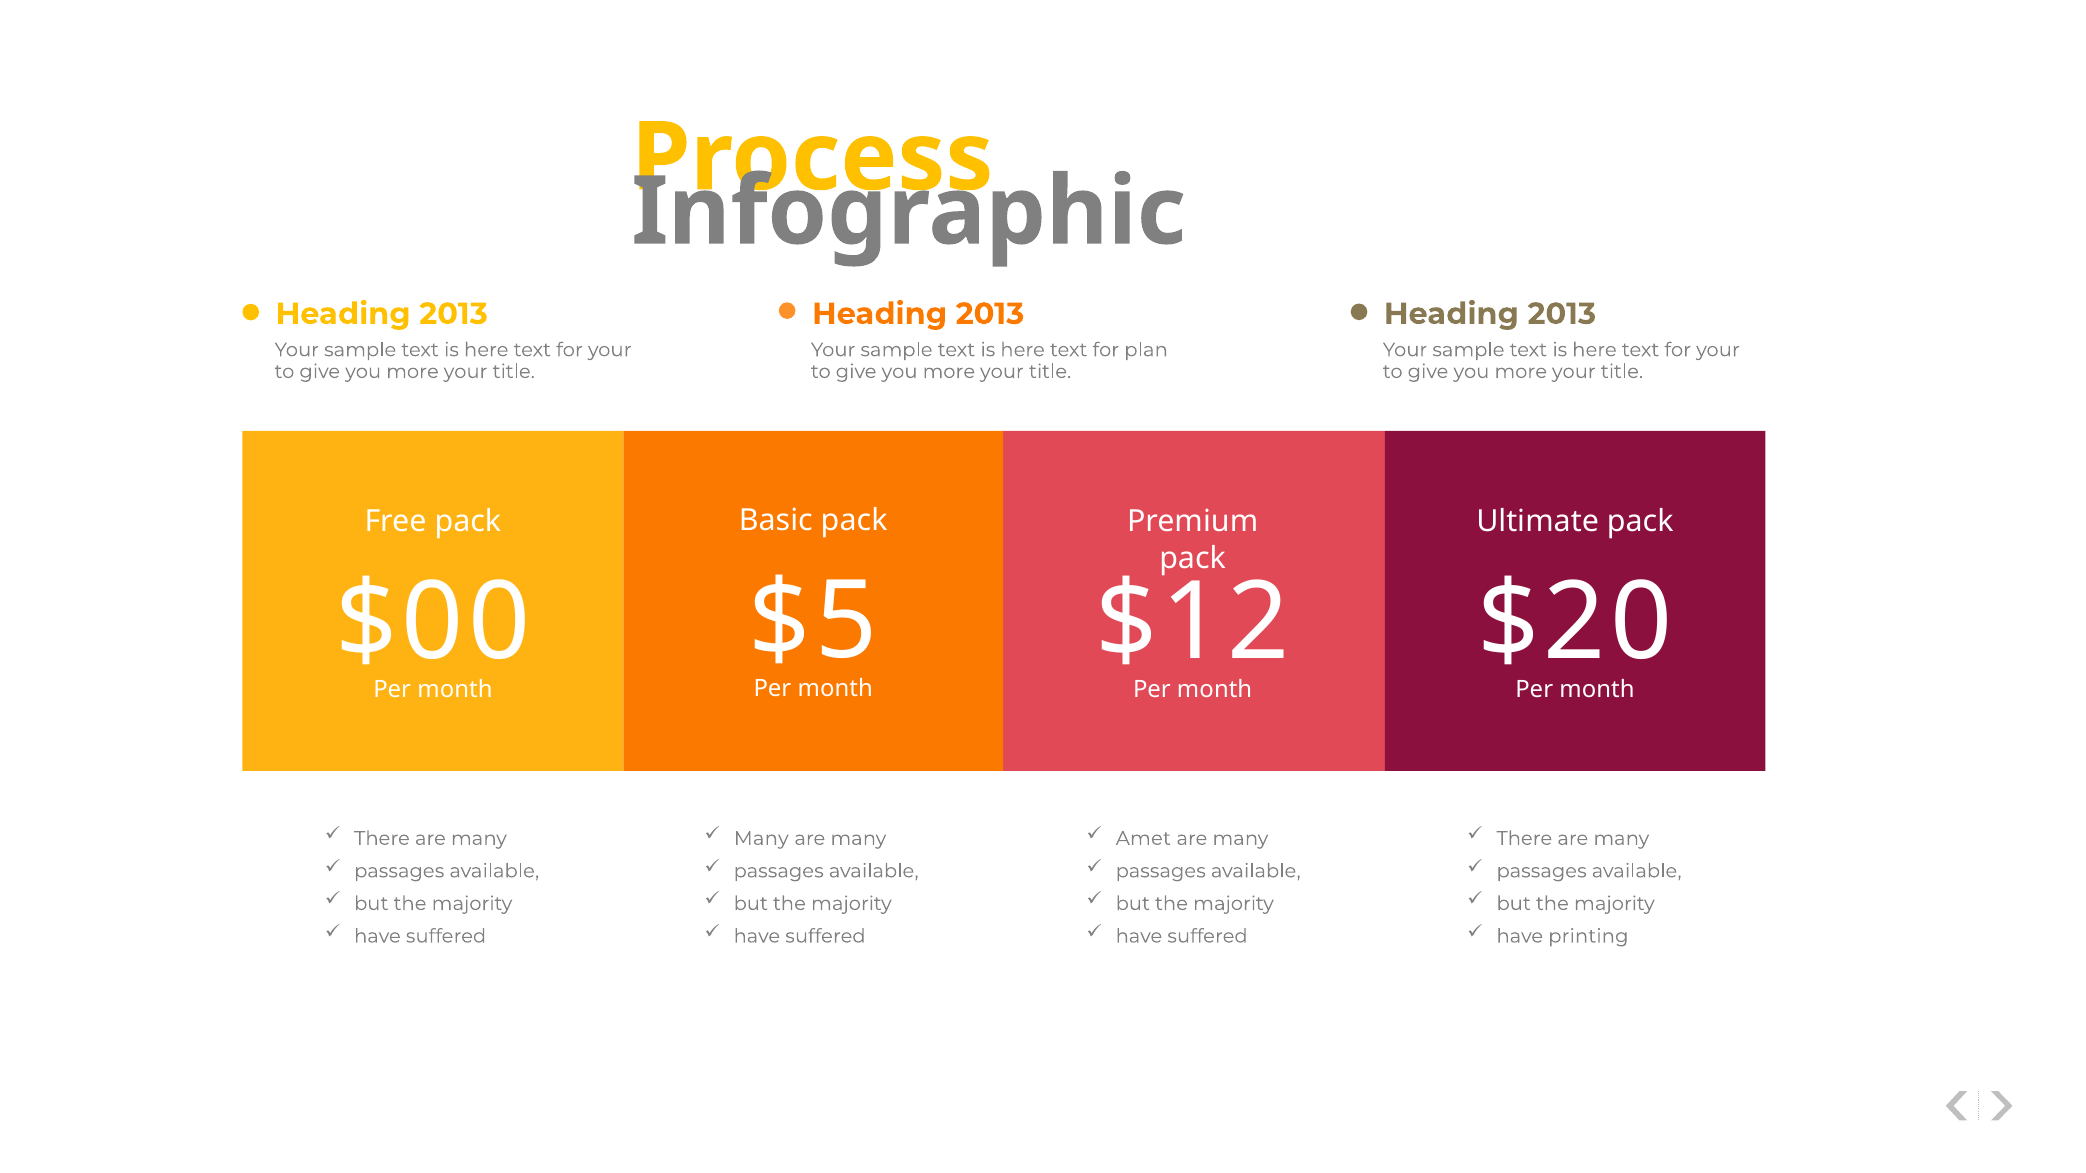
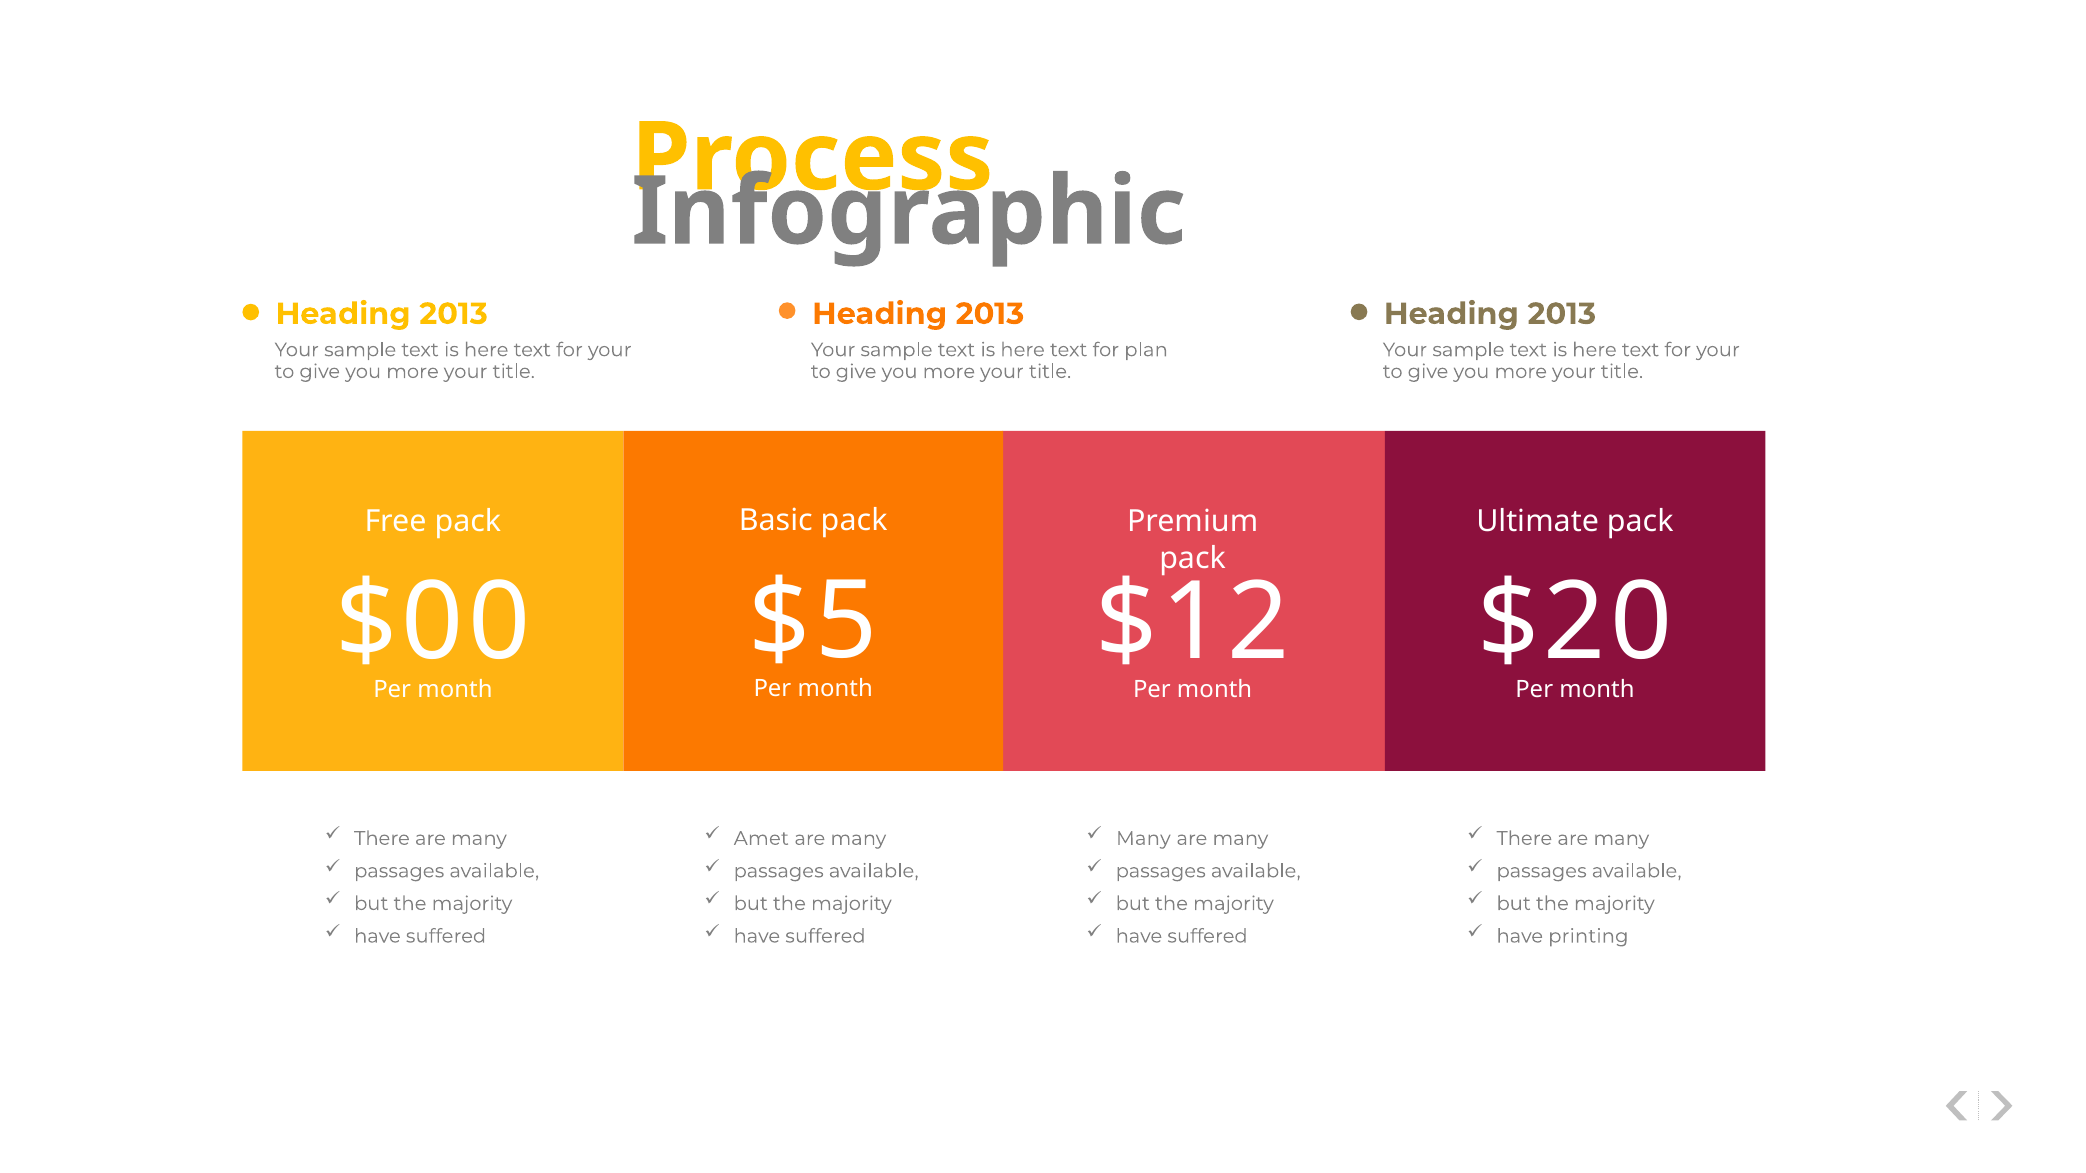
Many: Many -> Amet (761, 839)
Amet: Amet -> Many (1143, 839)
